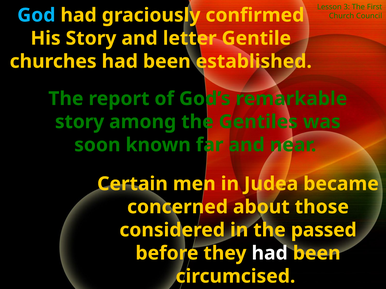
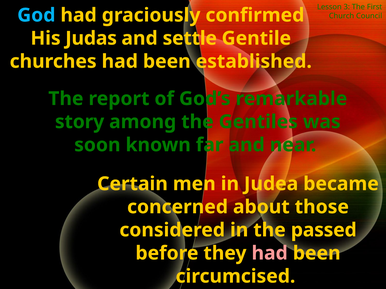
His Story: Story -> Judas (91, 38)
letter: letter -> settle (190, 38)
had colour: white -> pink (270, 254)
